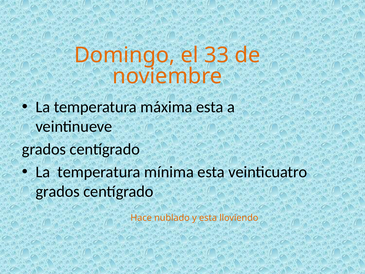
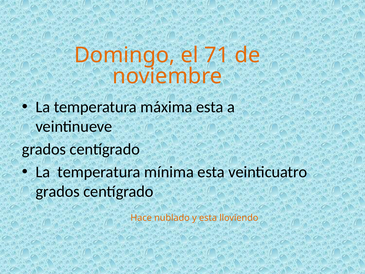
33: 33 -> 71 (217, 55)
